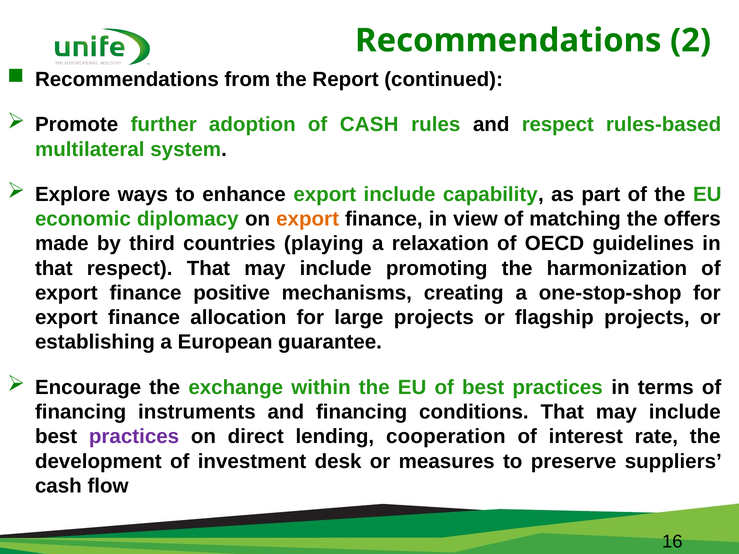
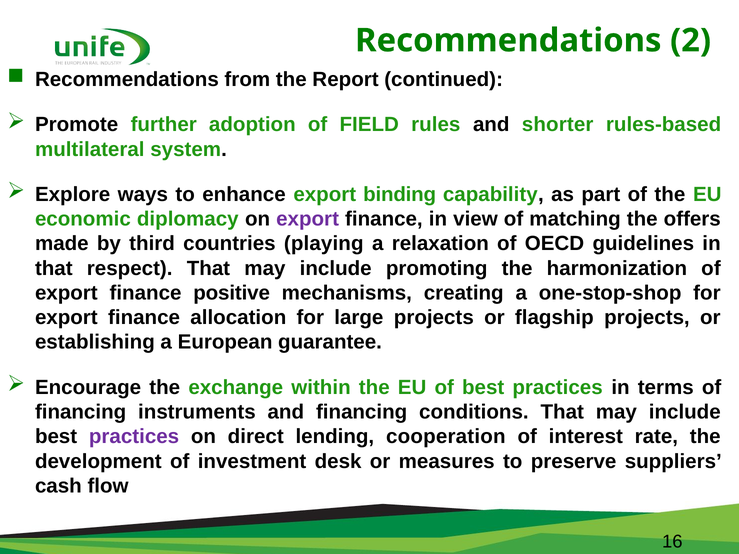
of CASH: CASH -> FIELD (369, 125)
and respect: respect -> shorter (558, 125)
export include: include -> binding (400, 194)
export colour: orange -> purple (308, 219)
